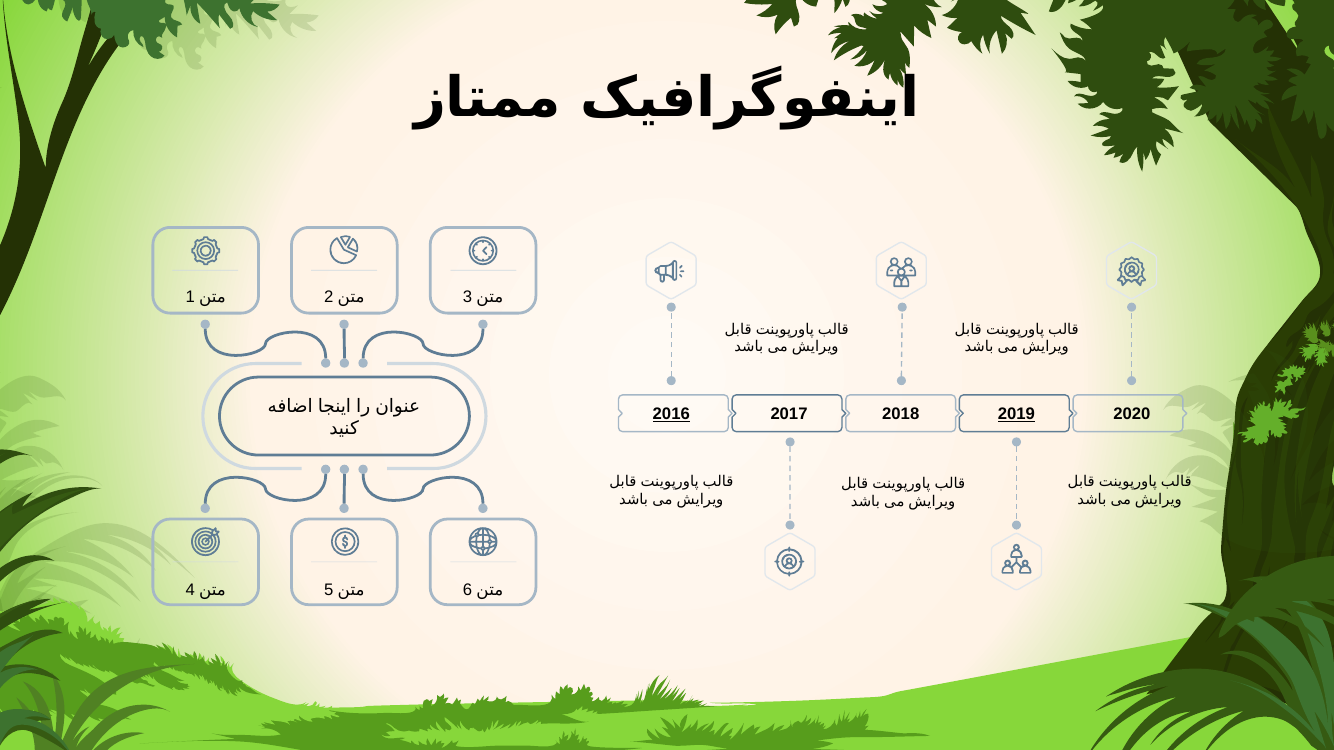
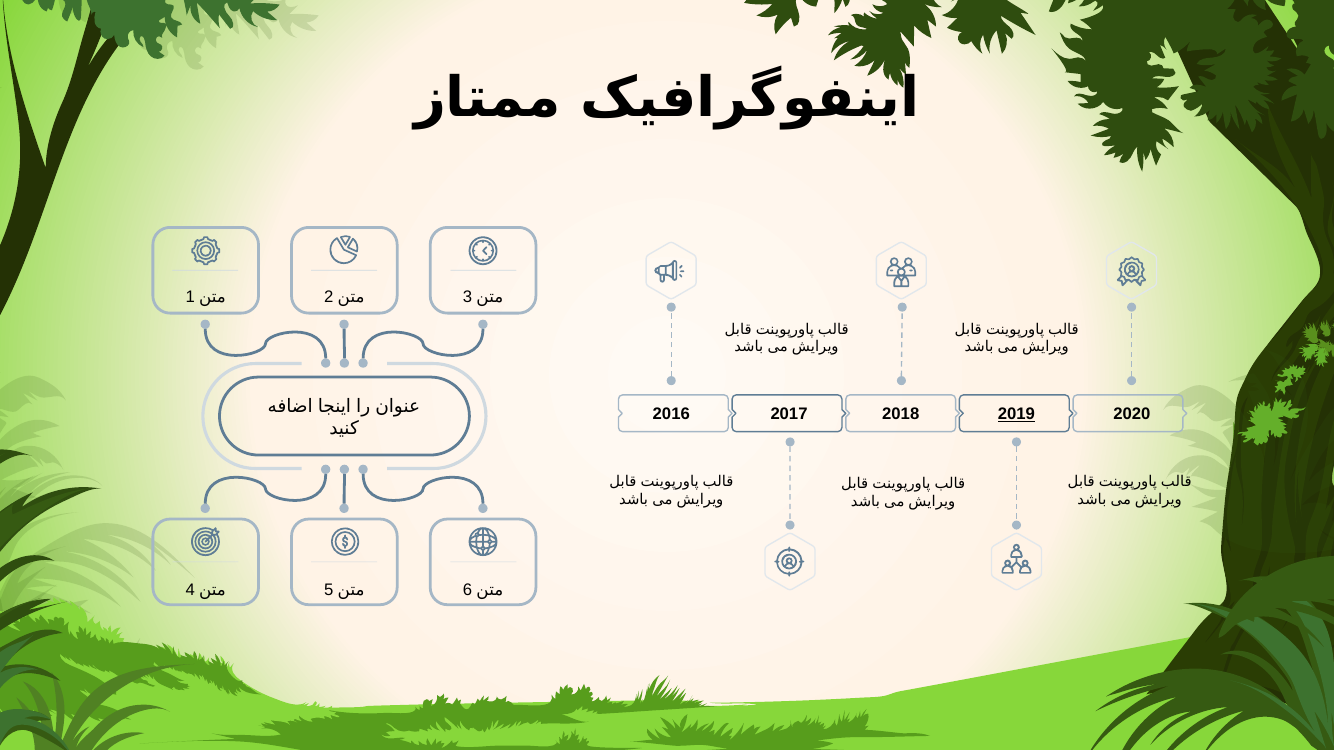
2016 underline: present -> none (671, 415)
